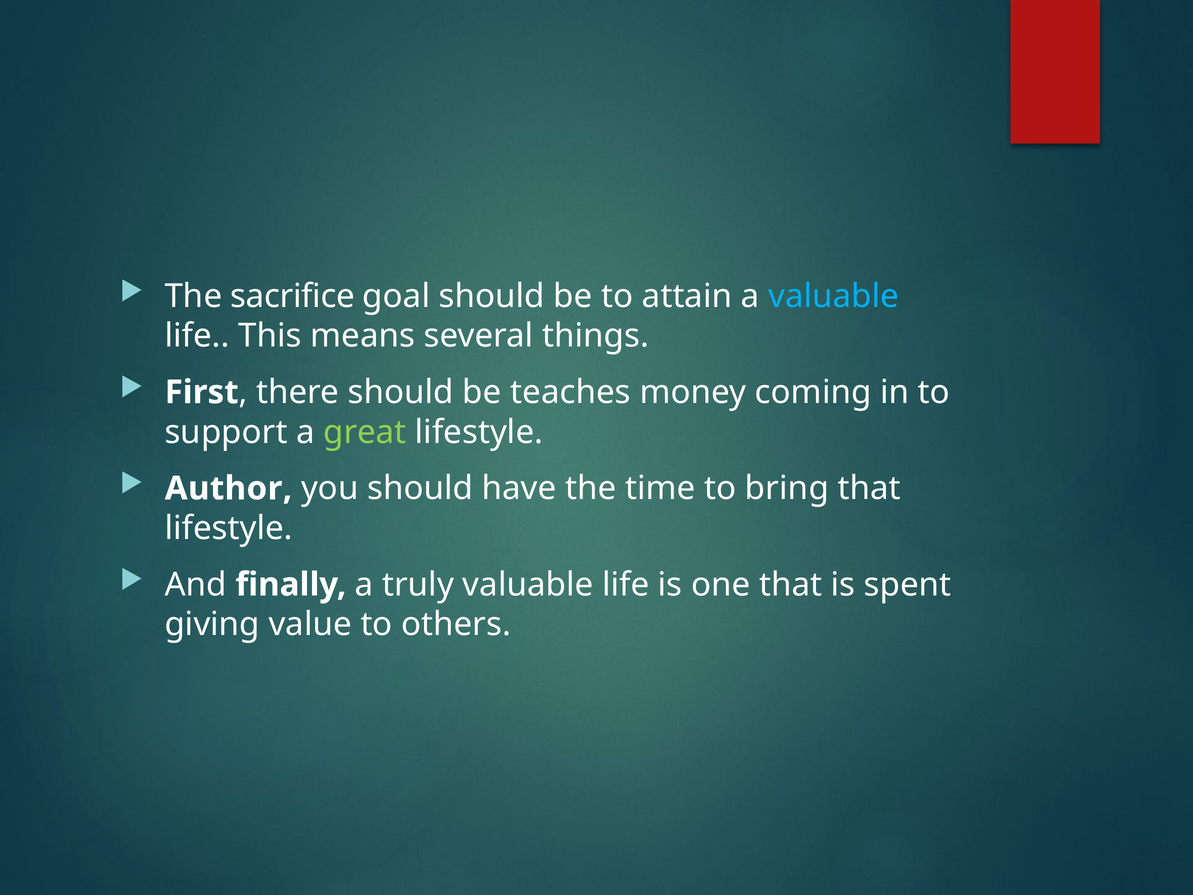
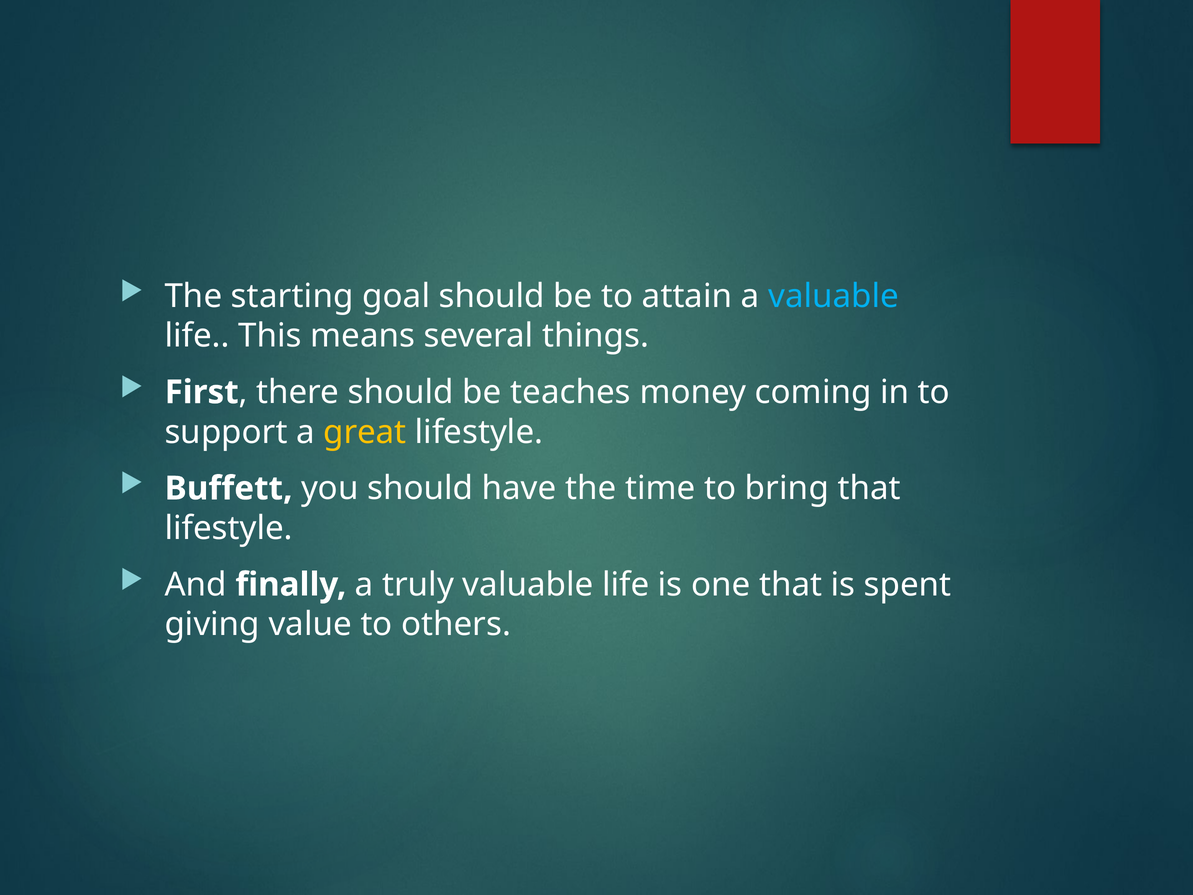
sacrifice: sacrifice -> starting (292, 296)
great colour: light green -> yellow (365, 432)
Author: Author -> Buffett (229, 488)
